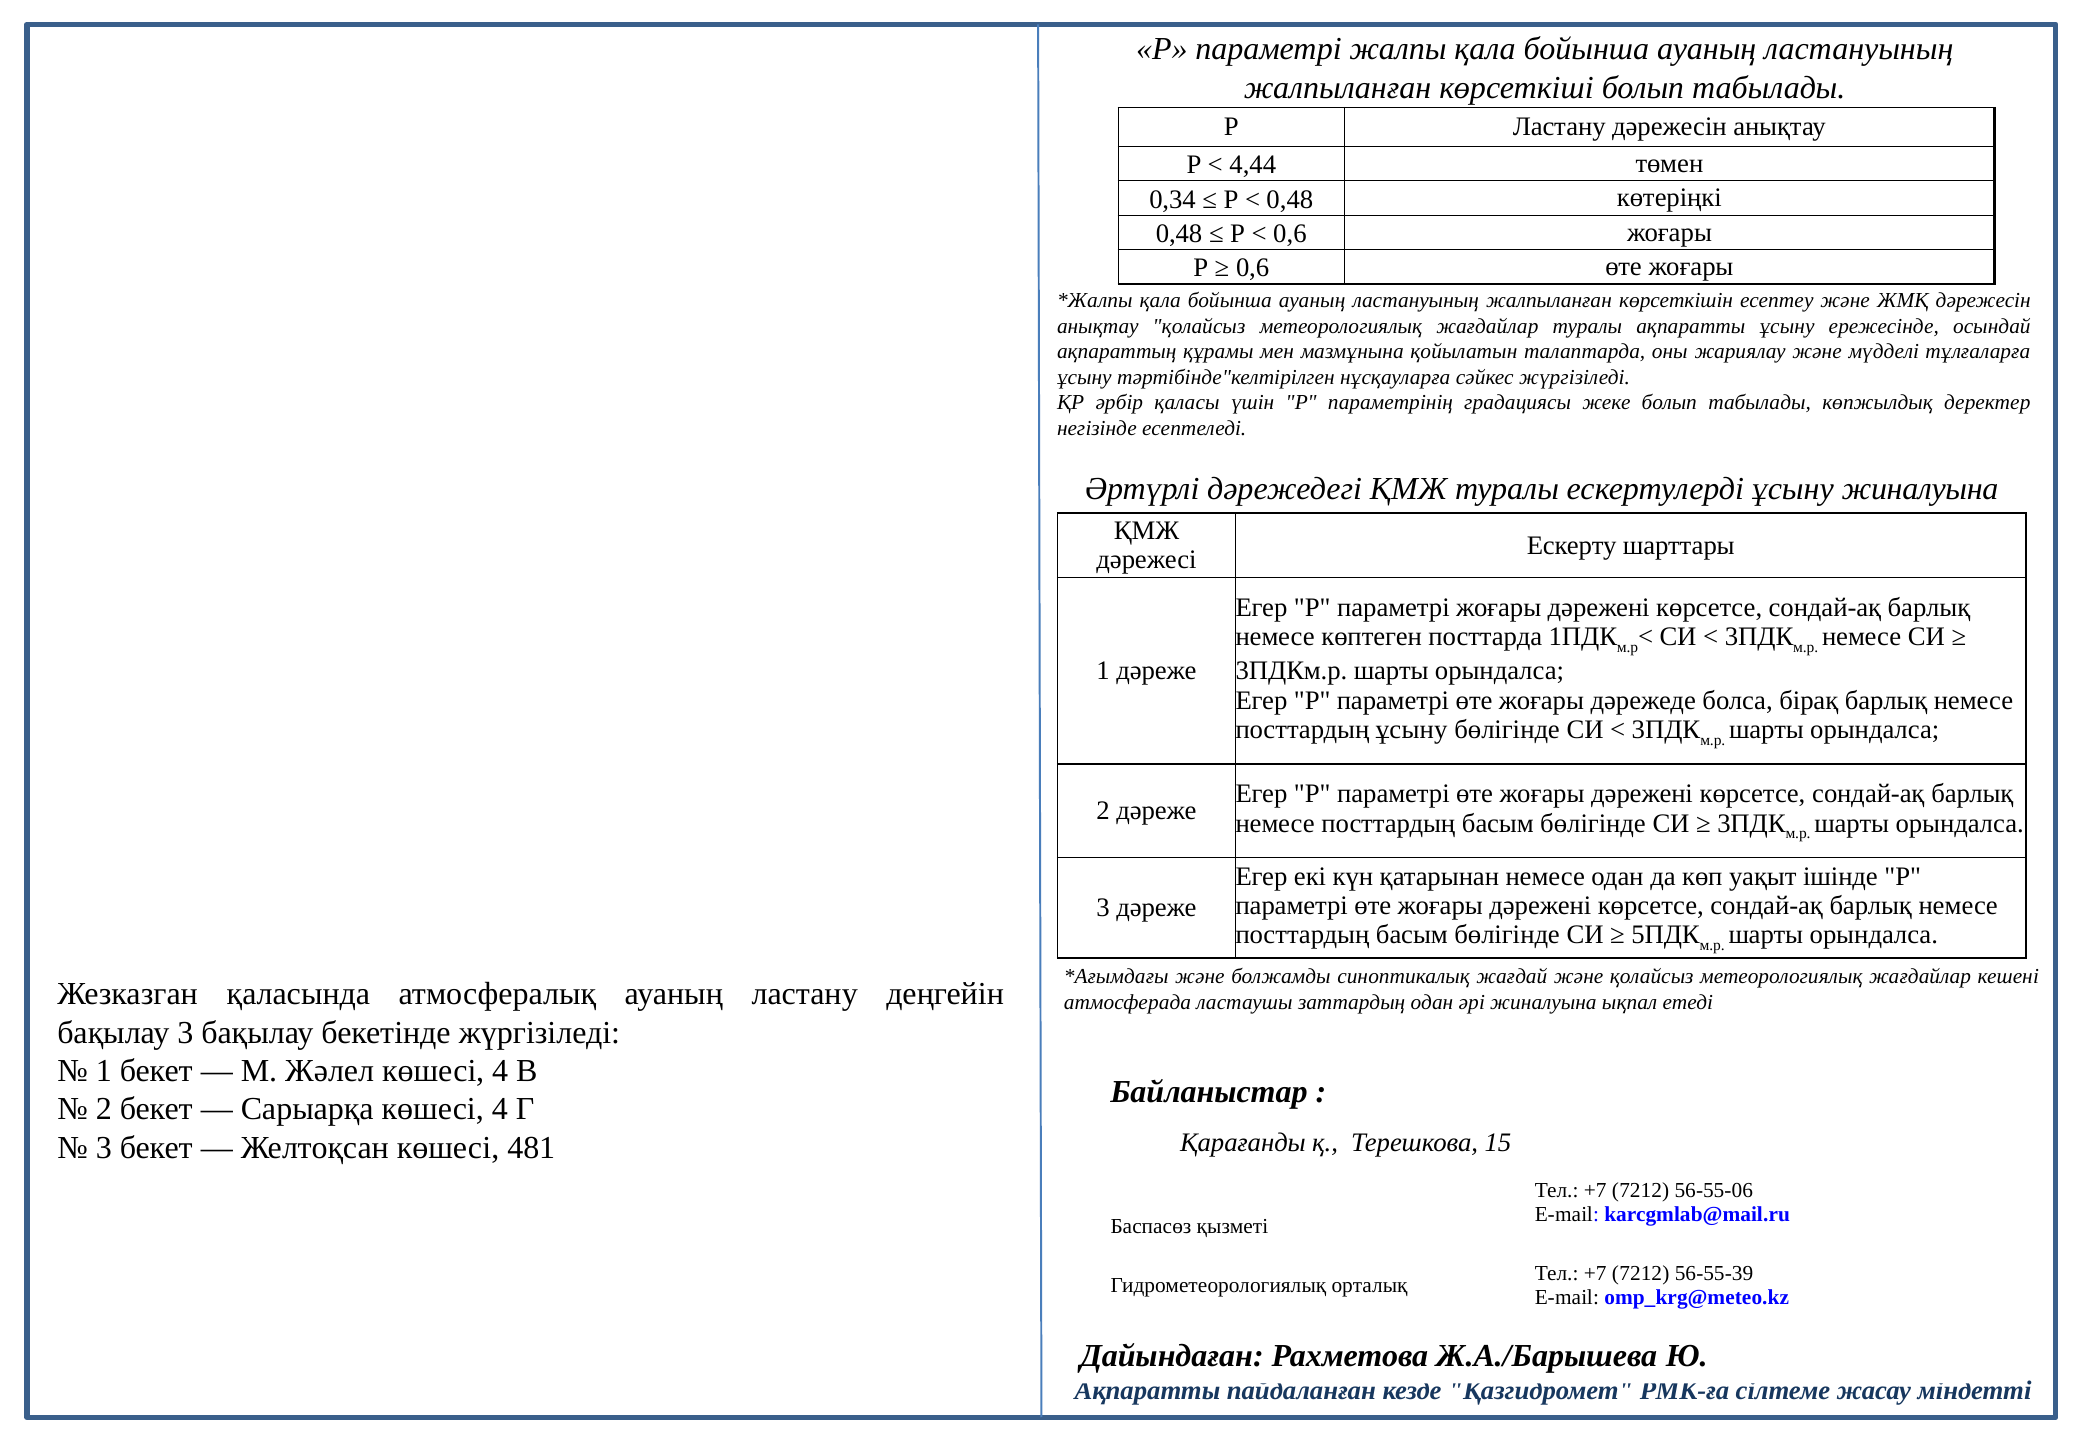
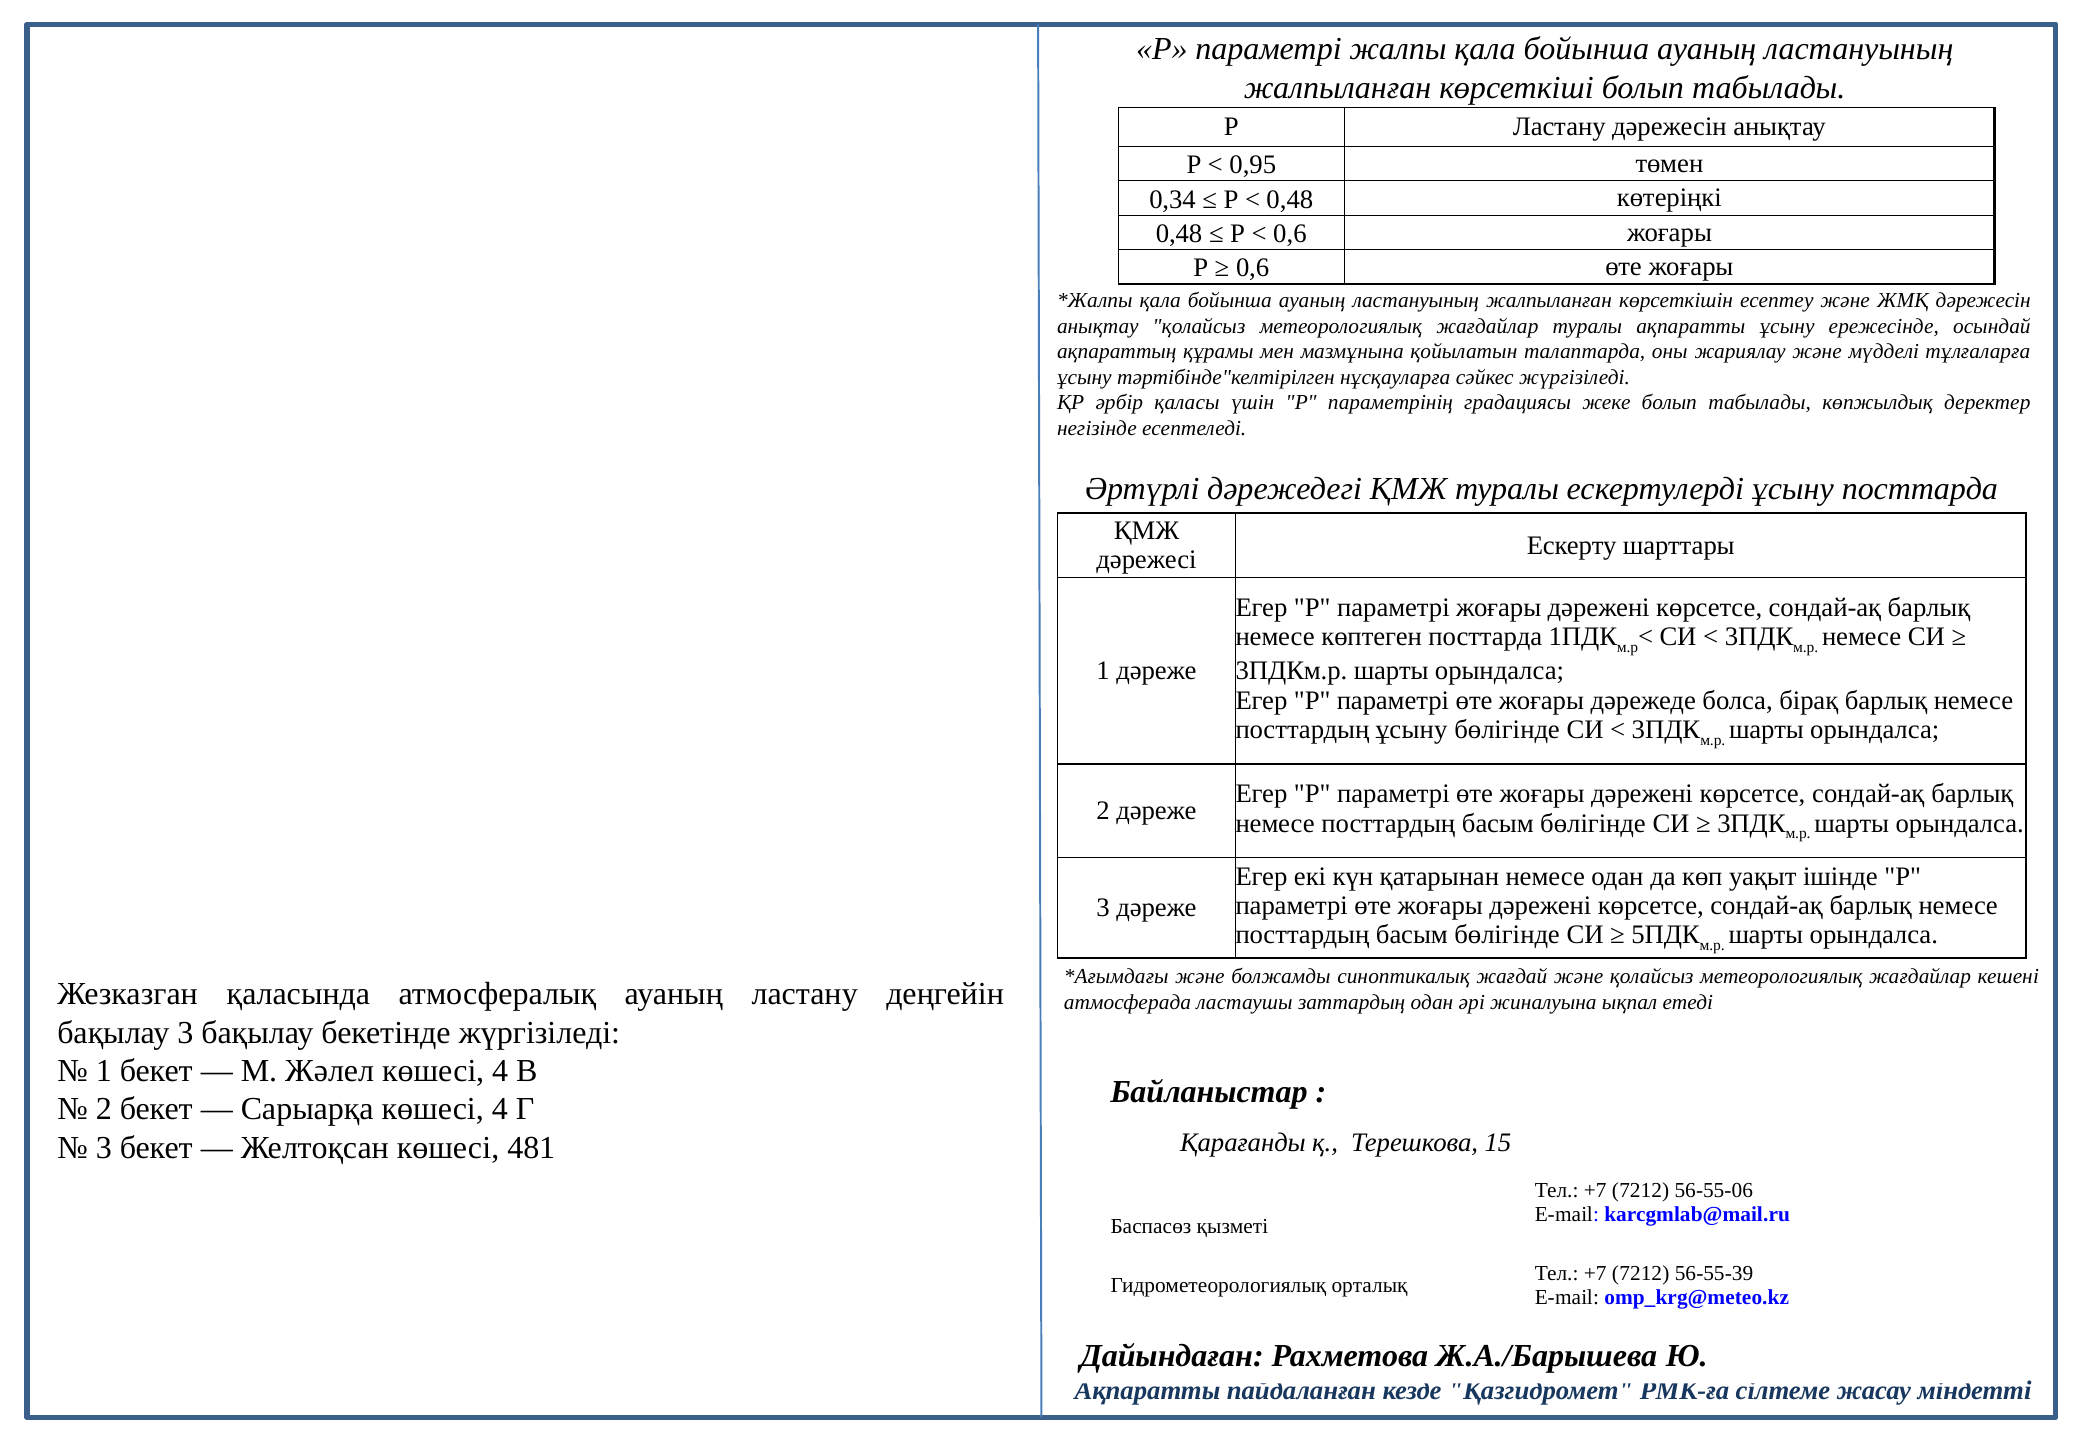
4,44: 4,44 -> 0,95 (1253, 165)
ұсыну жиналуына: жиналуына -> посттарда (1920, 489)
